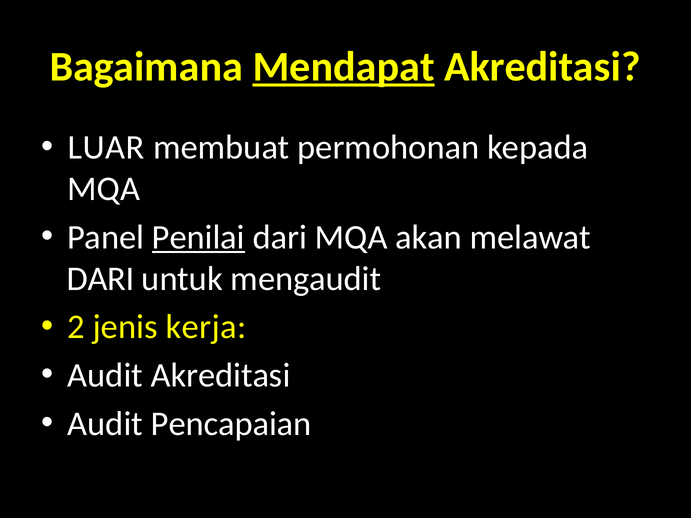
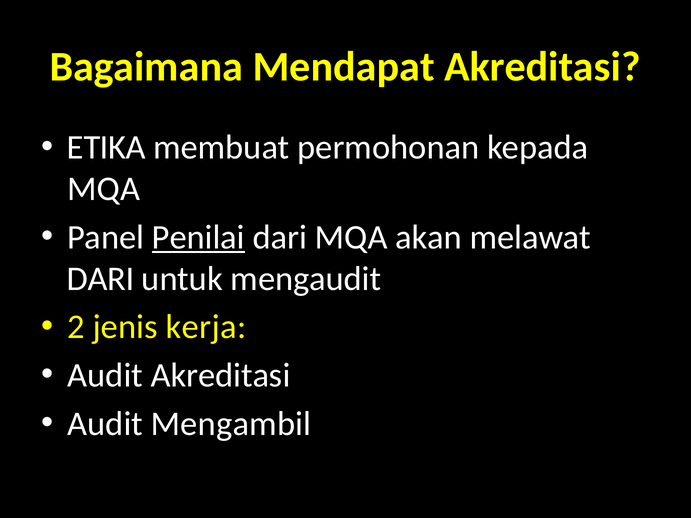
Mendapat underline: present -> none (344, 67)
LUAR: LUAR -> ETIKA (106, 148)
Pencapaian: Pencapaian -> Mengambil (231, 424)
